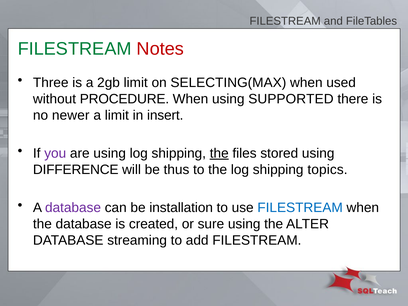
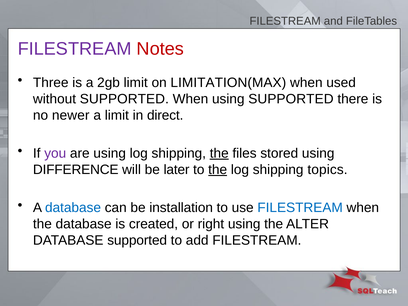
FILESTREAM colour: green -> purple (75, 49)
SELECTING(MAX: SELECTING(MAX -> LIMITATION(MAX (228, 83)
without PROCEDURE: PROCEDURE -> SUPPORTED (124, 99)
insert: insert -> direct (165, 115)
thus: thus -> later (177, 170)
the underline: none -> present (218, 170)
database colour: purple -> blue (73, 208)
sure: sure -> right (211, 224)
DATABASE streaming: streaming -> supported (137, 240)
